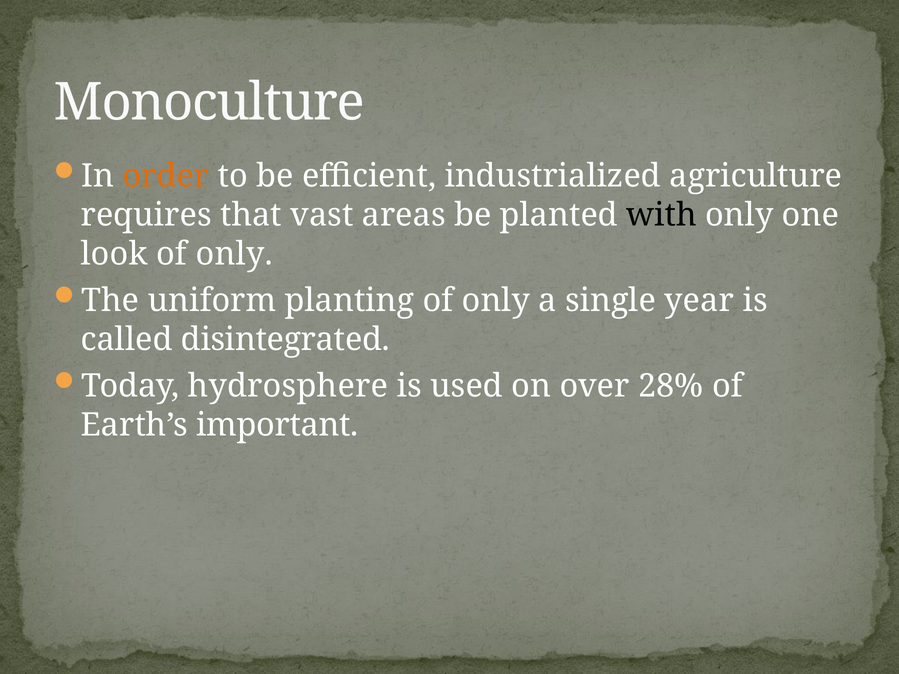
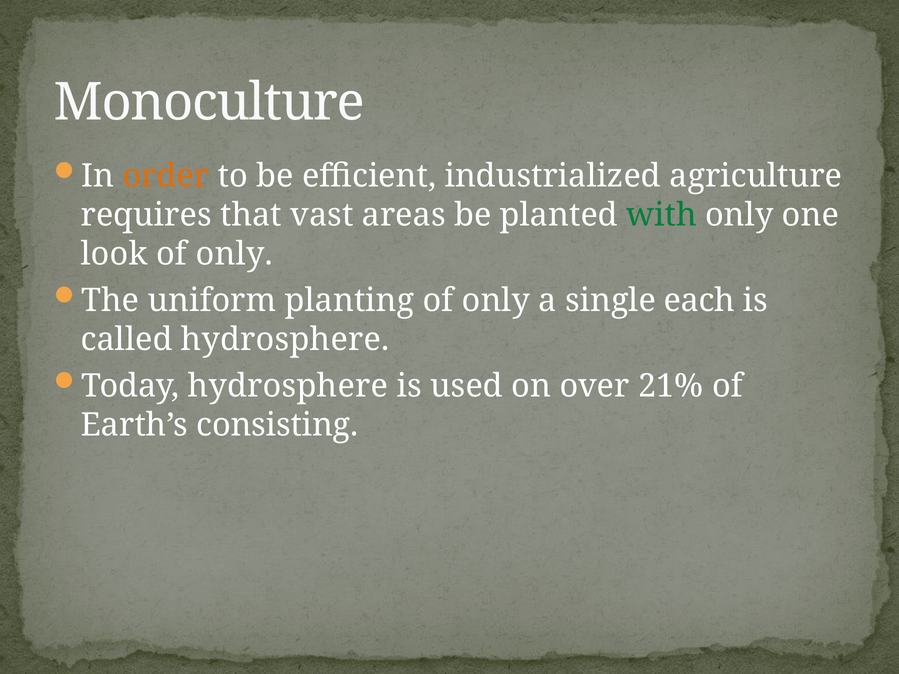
with colour: black -> green (662, 215)
year: year -> each (699, 301)
called disintegrated: disintegrated -> hydrosphere (285, 340)
28%: 28% -> 21% (671, 386)
important: important -> consisting (277, 425)
